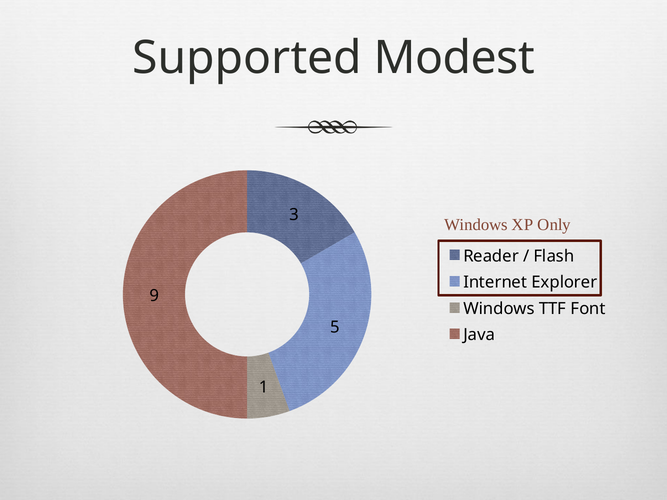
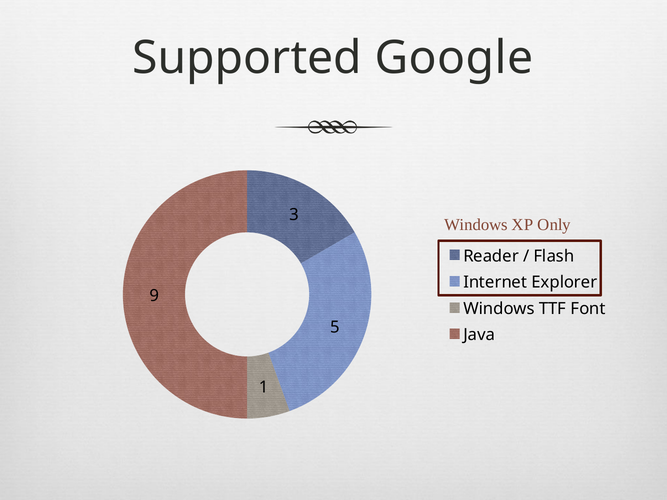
Modest: Modest -> Google (454, 58)
